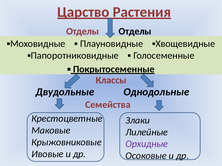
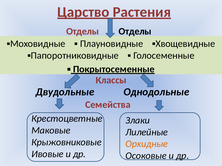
Орхидные colour: purple -> orange (147, 144)
